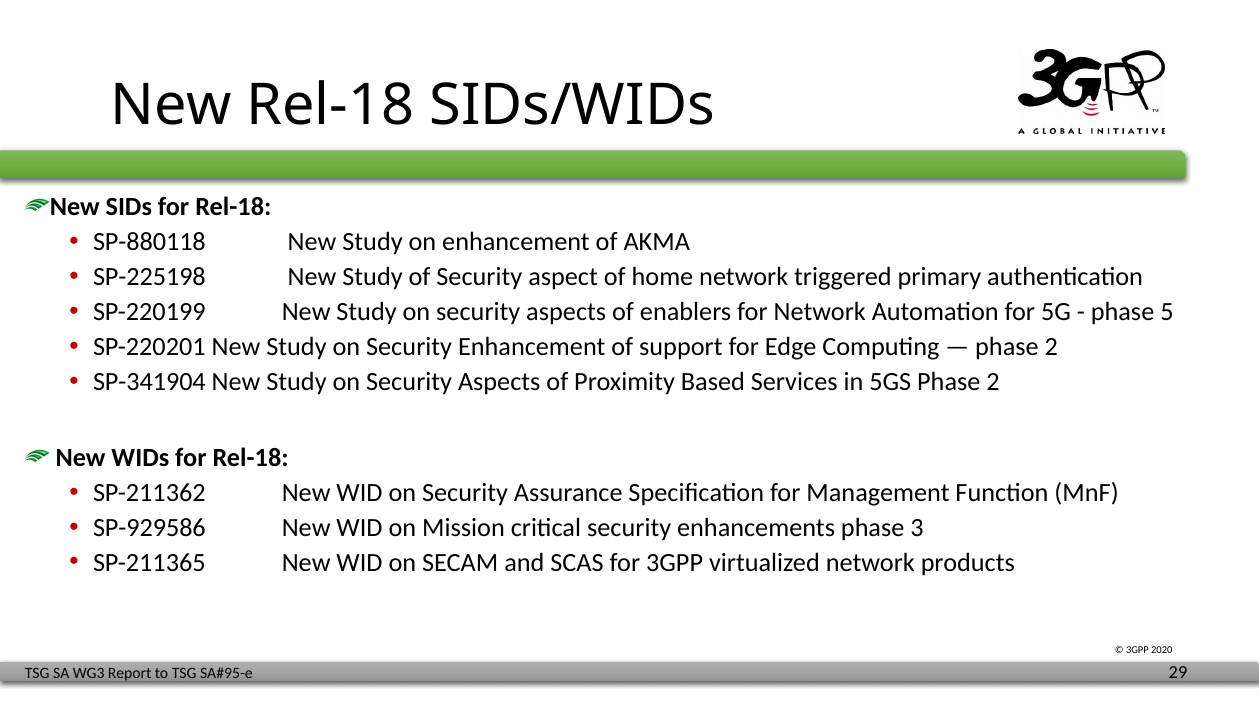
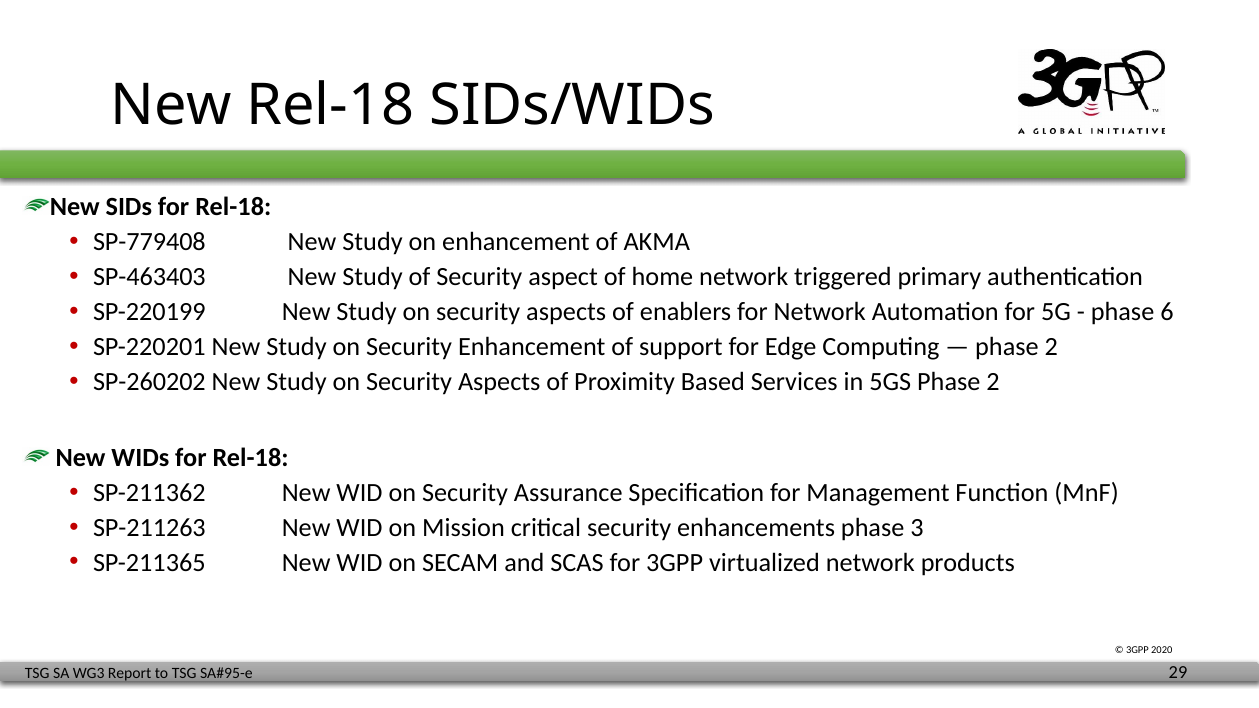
SP-880118: SP-880118 -> SP-779408 (149, 242)
SP-225198: SP-225198 -> SP-463403 (149, 277)
5: 5 -> 6 (1167, 312)
SP-341904: SP-341904 -> SP-260202 (149, 382)
SP-929586: SP-929586 -> SP-211263 (149, 528)
